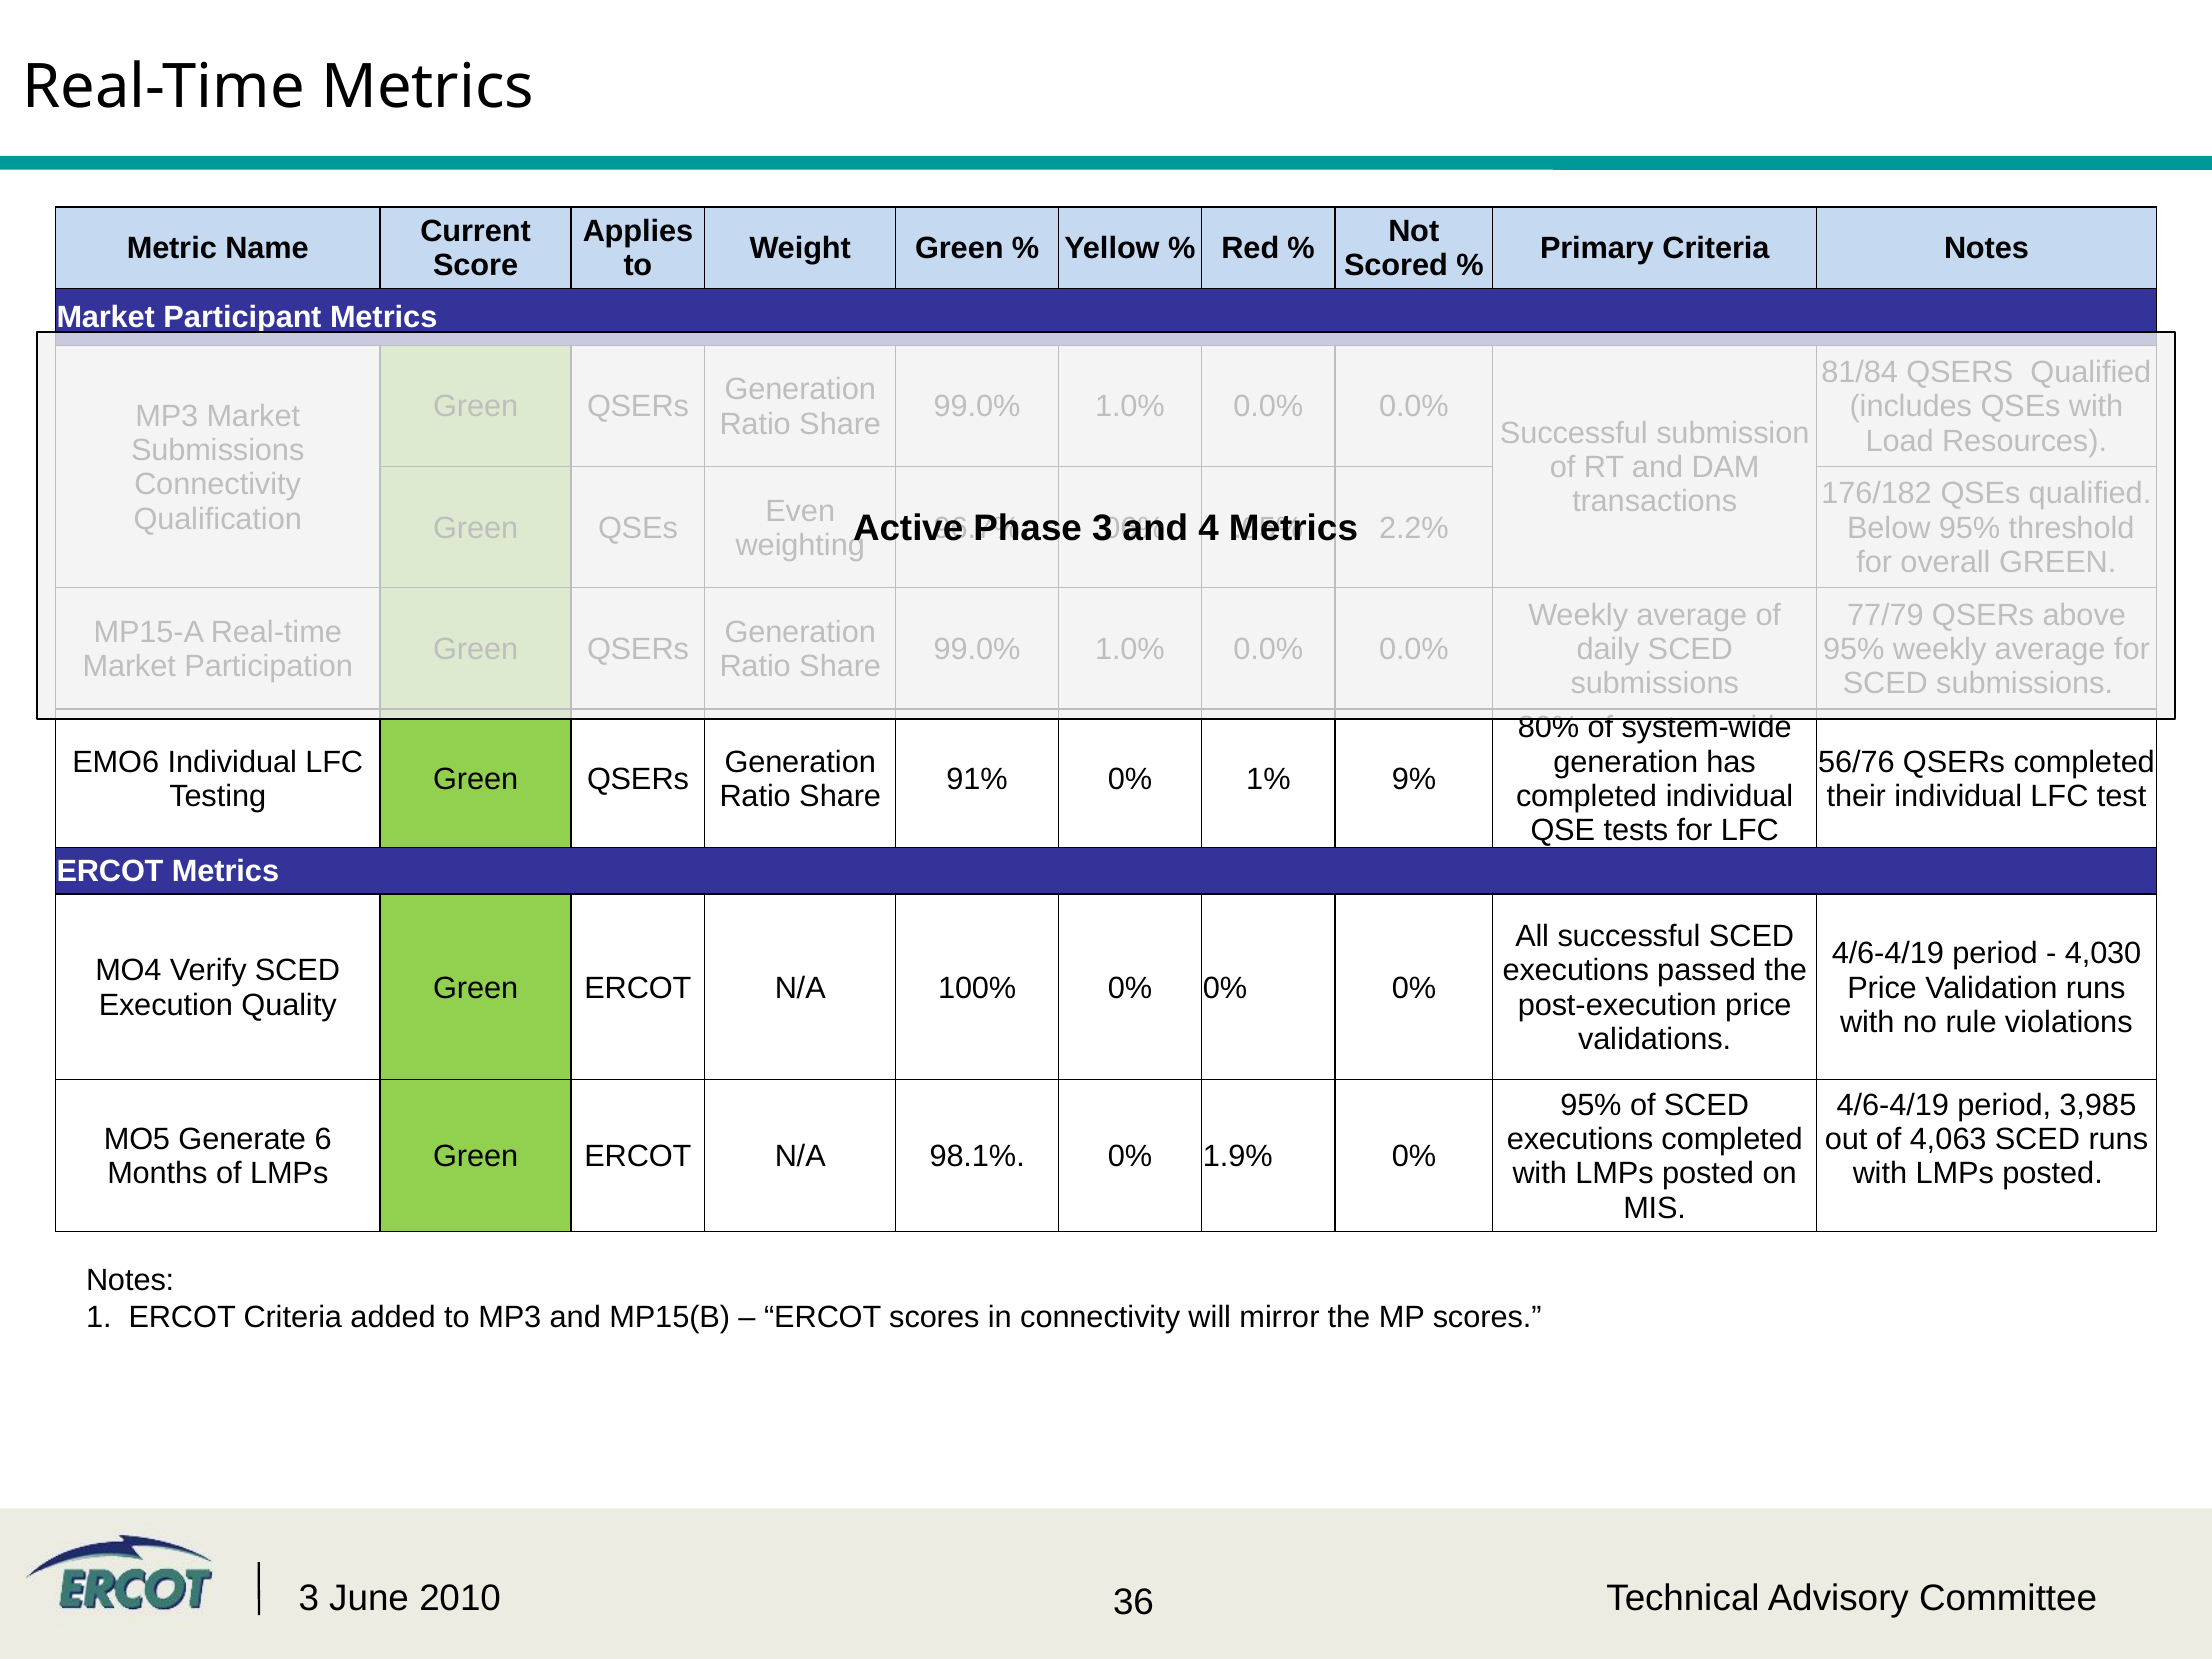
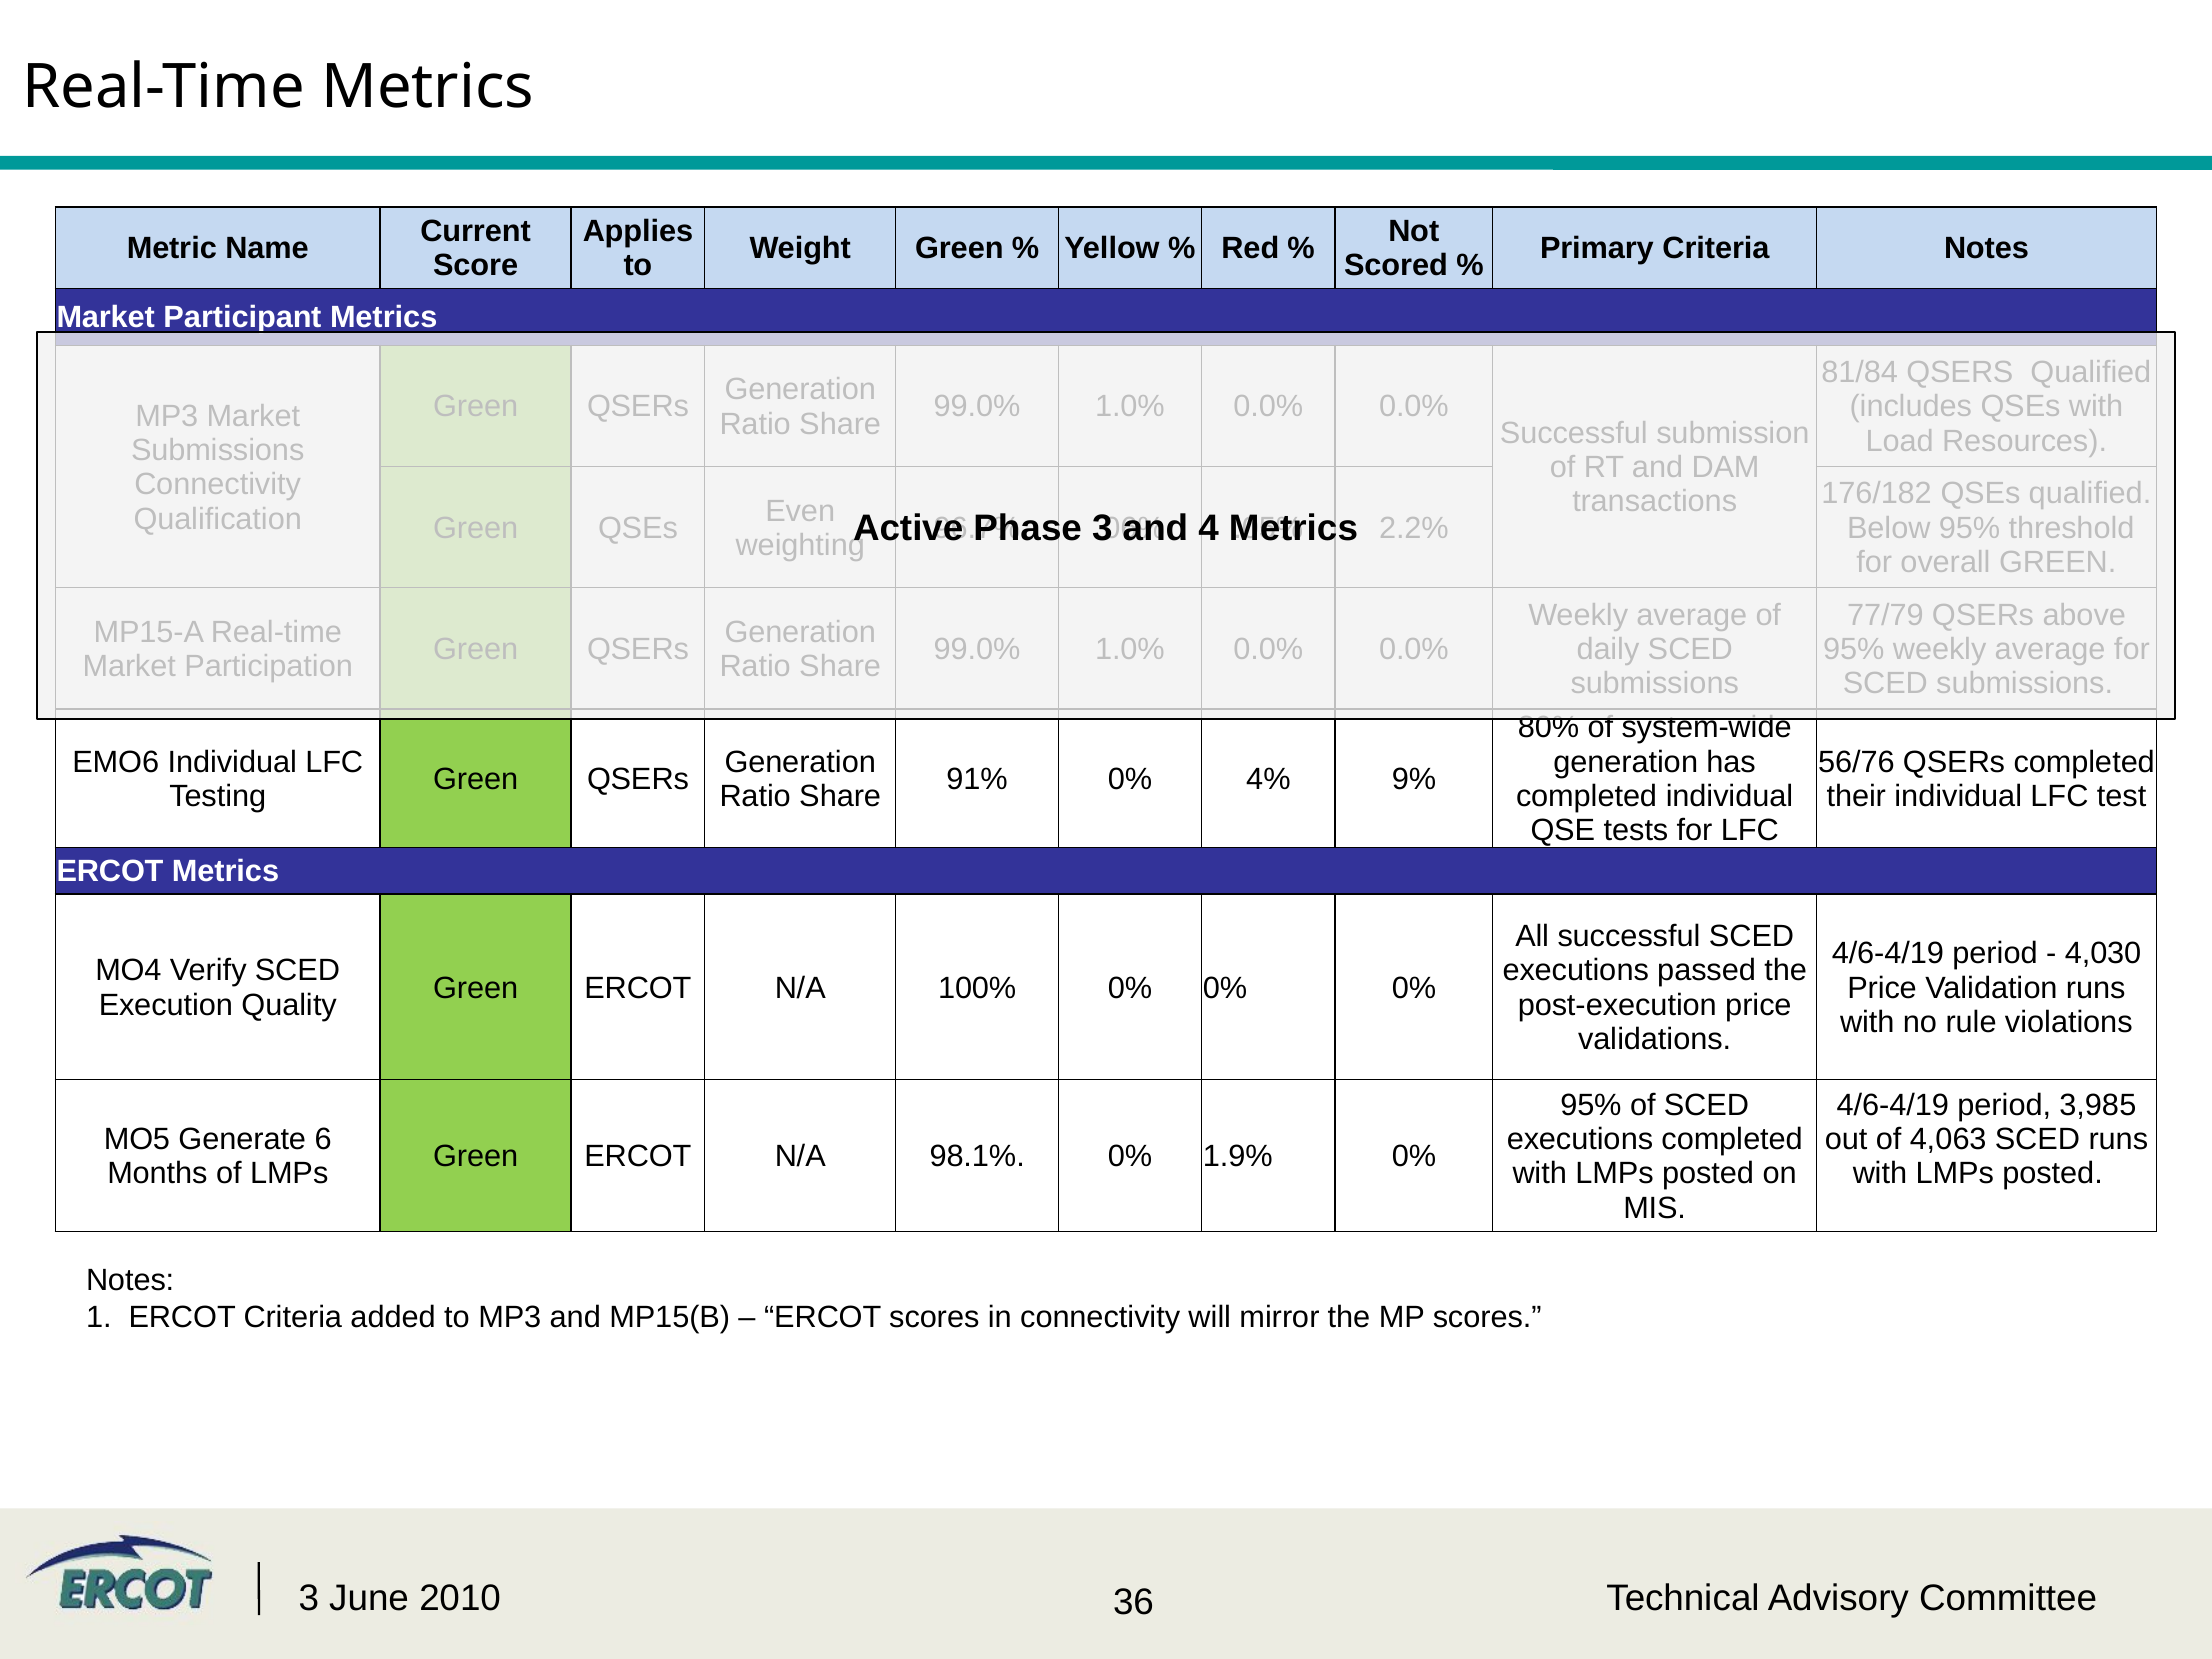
1%: 1% -> 4% (1268, 779)
